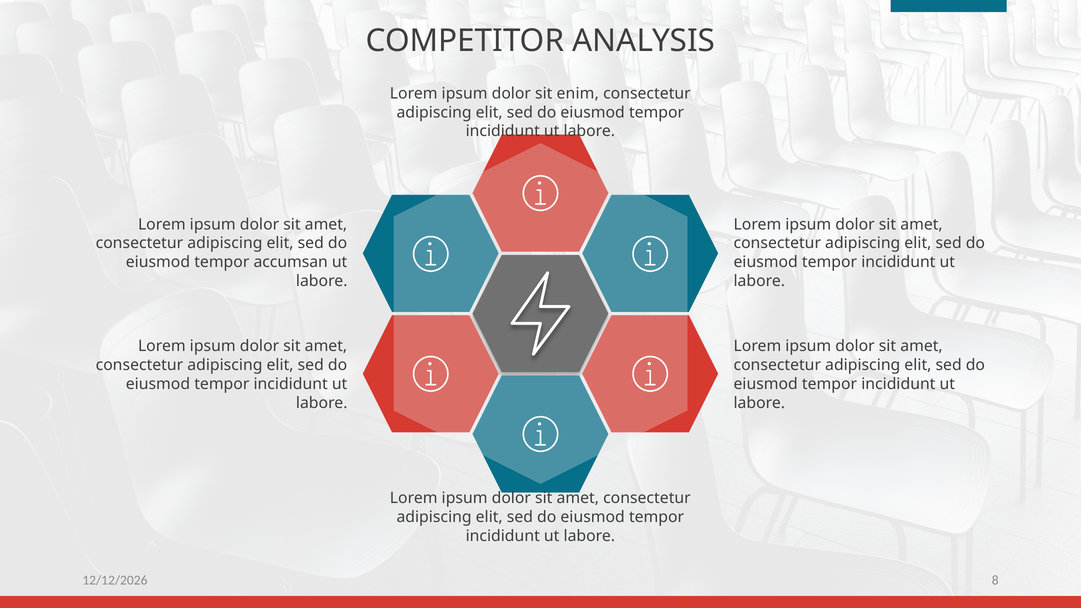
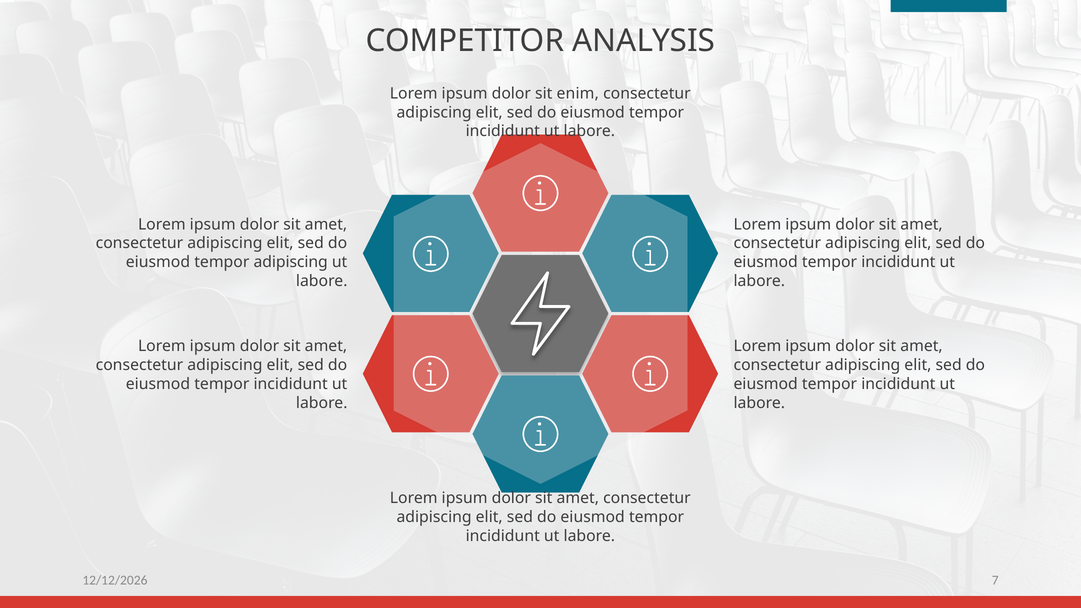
tempor accumsan: accumsan -> adipiscing (291, 262)
8: 8 -> 7 (995, 581)
